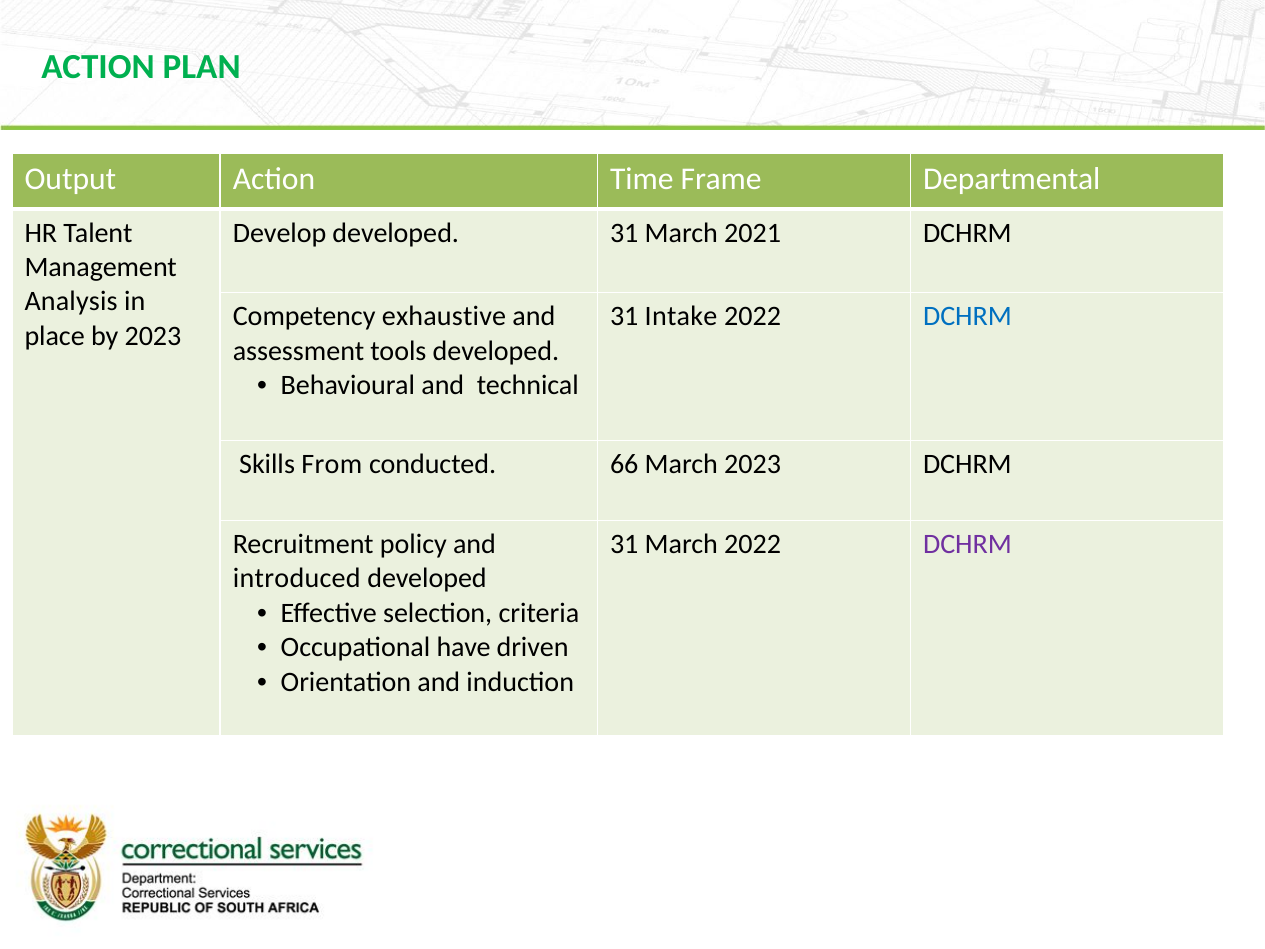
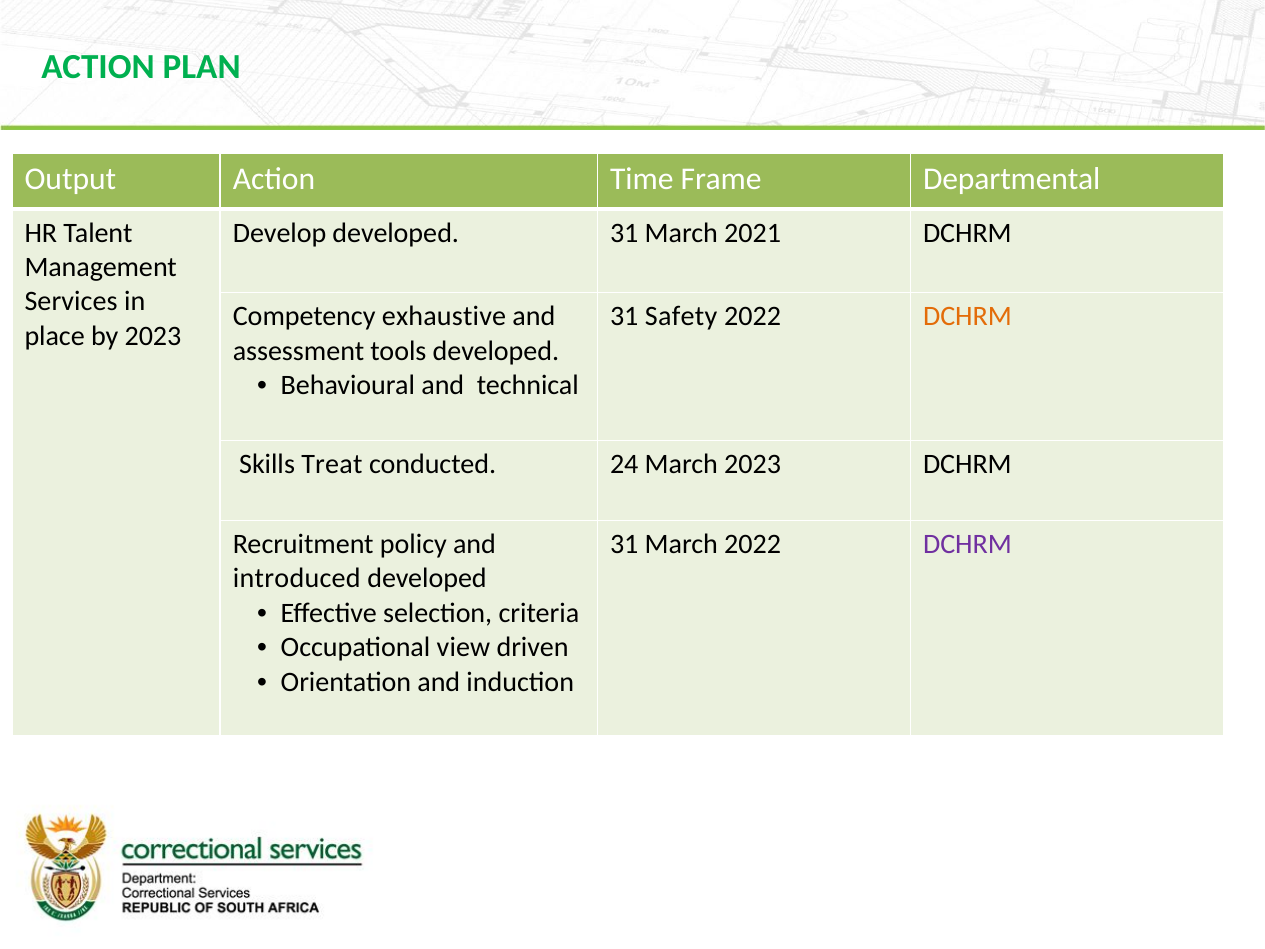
Analysis: Analysis -> Services (71, 301)
Intake: Intake -> Safety (681, 316)
DCHRM colour: blue -> orange (967, 316)
From: From -> Treat (332, 464)
66: 66 -> 24 (624, 464)
have: have -> view (463, 647)
